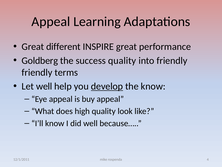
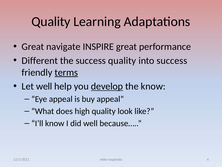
Appeal: Appeal -> Quality (51, 21)
different: different -> navigate (63, 47)
Goldberg: Goldberg -> Different (40, 60)
into friendly: friendly -> success (172, 60)
terms underline: none -> present (66, 72)
